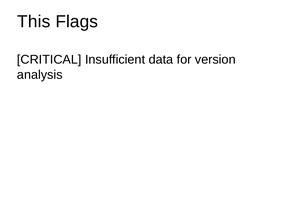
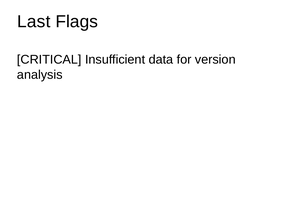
This: This -> Last (34, 22)
